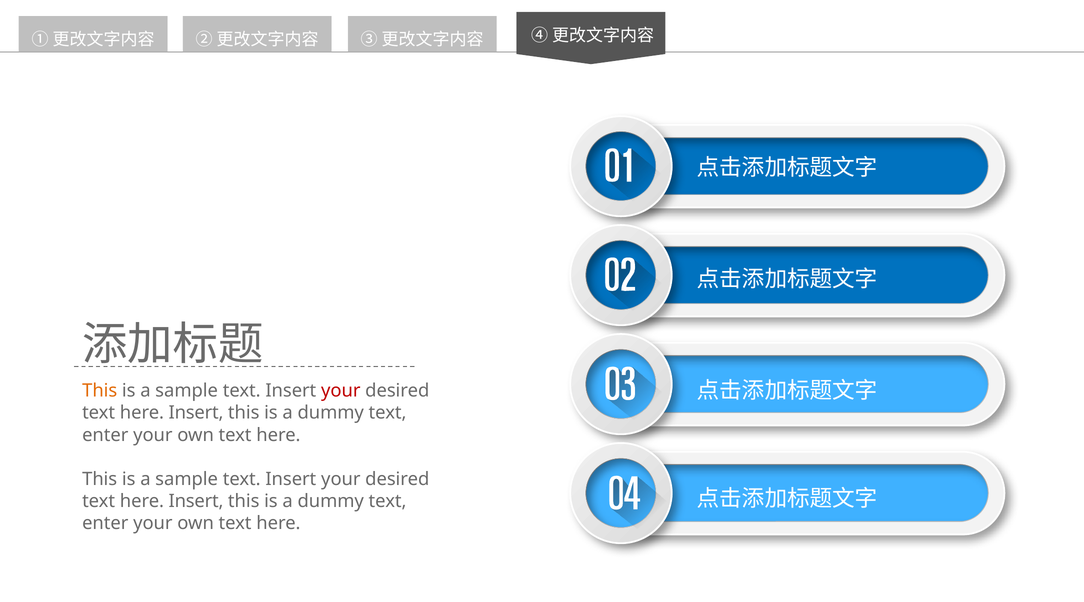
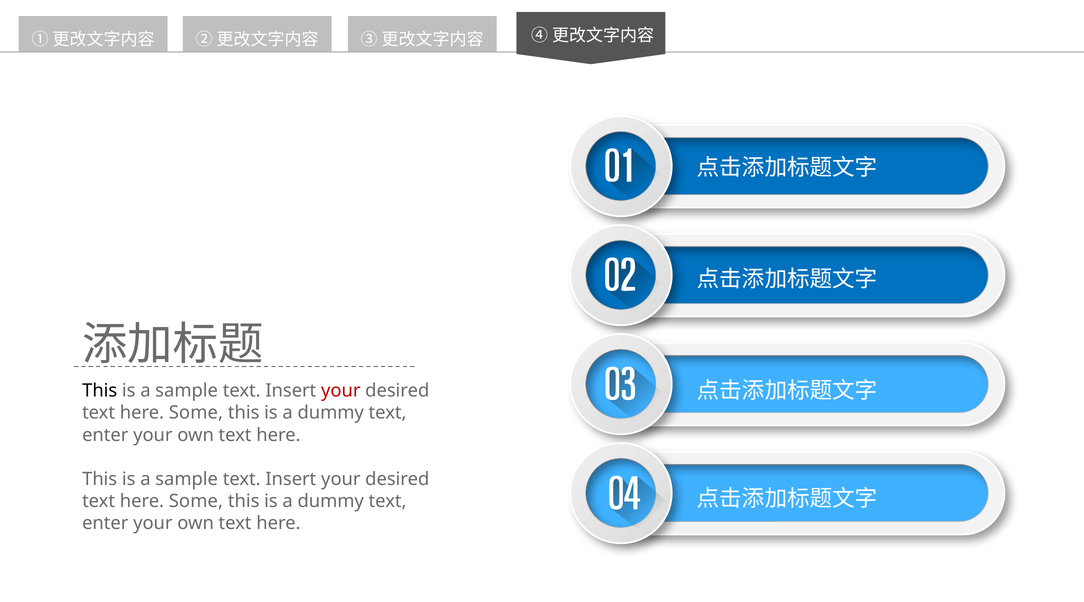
This colour: orange -> black (100, 391)
Insert: Insert -> Some (196, 413)
Insert: Insert -> Some (196, 501)
